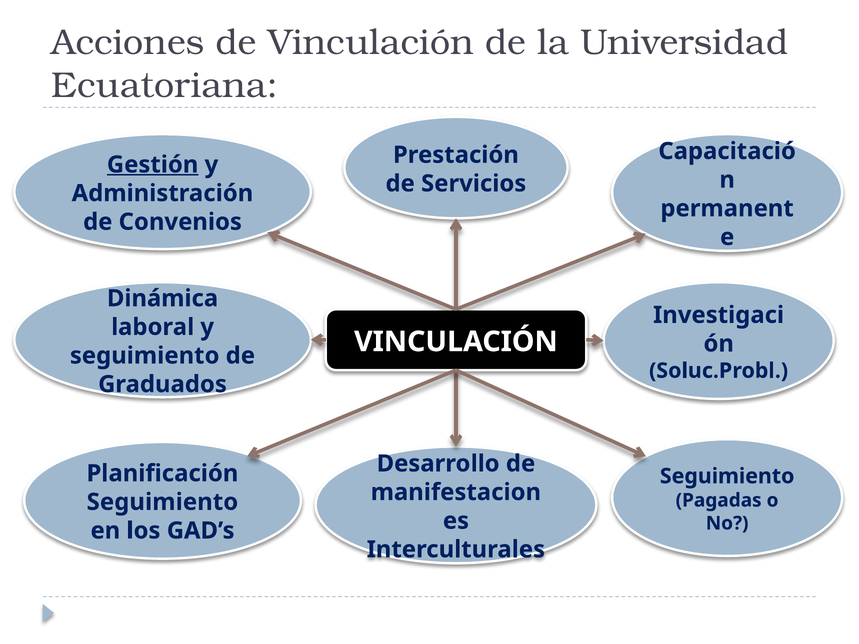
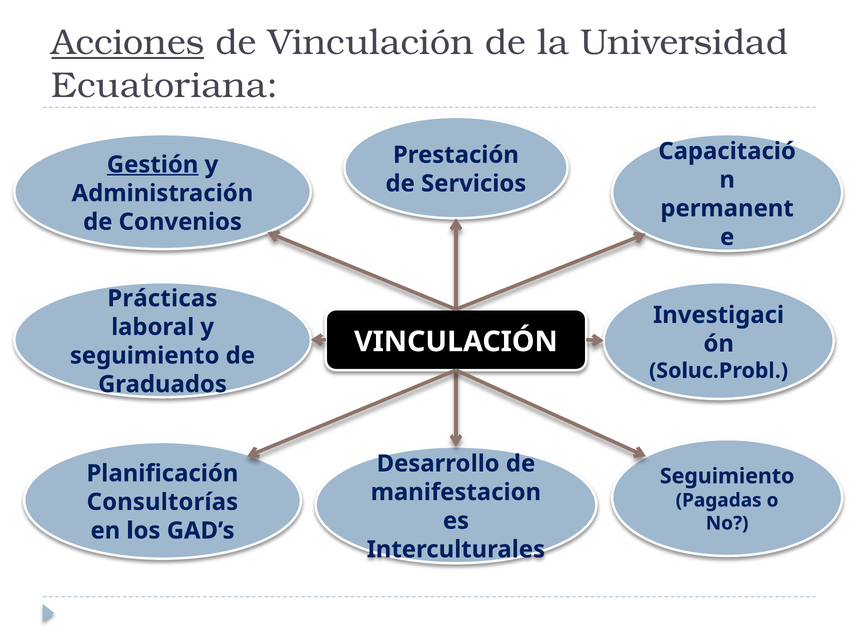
Acciones underline: none -> present (128, 42)
Dinámica: Dinámica -> Prácticas (162, 299)
Seguimiento: Seguimiento -> Consultorías (162, 502)
